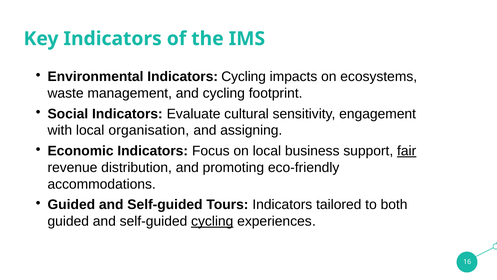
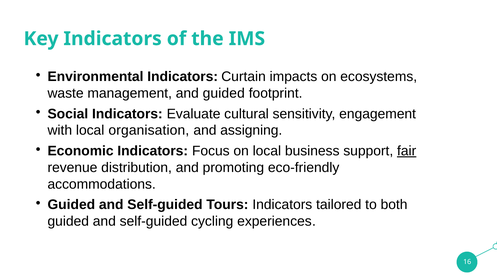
Indicators Cycling: Cycling -> Curtain (244, 77)
and cycling: cycling -> guided (224, 93)
cycling underline: present -> none (212, 221)
